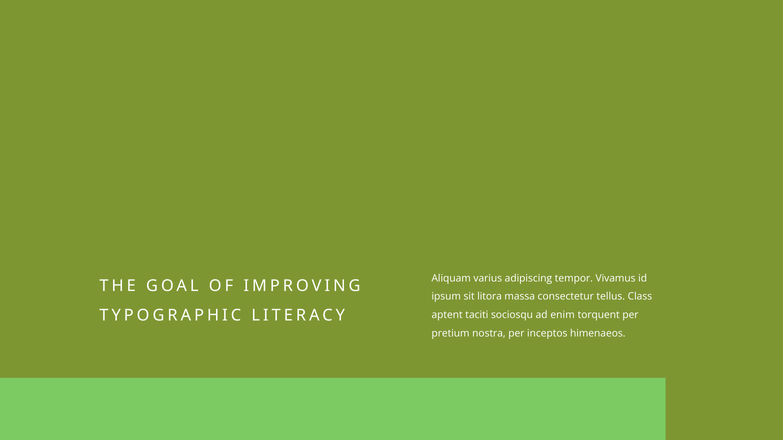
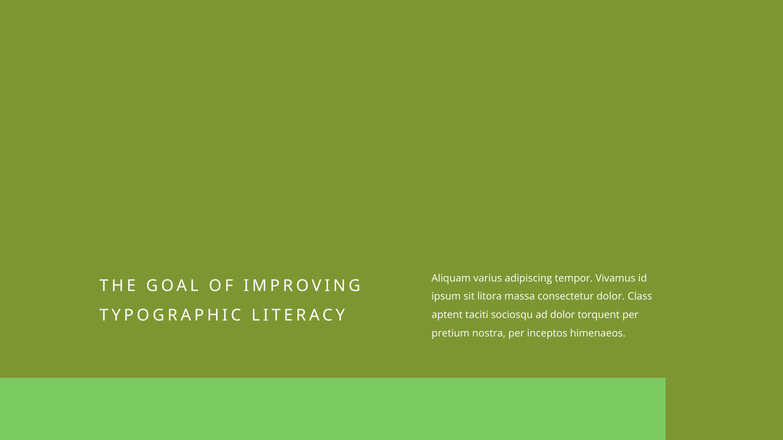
consectetur tellus: tellus -> dolor (611, 297)
ad enim: enim -> dolor (563, 315)
